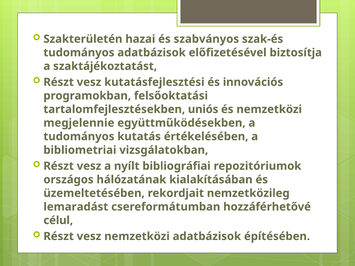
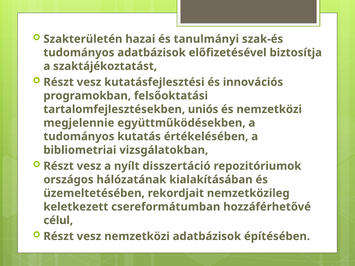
szabványos: szabványos -> tanulmányi (206, 39)
bibliográfiai: bibliográfiai -> disszertáció (177, 166)
lemaradást: lemaradást -> keletkezett (76, 207)
